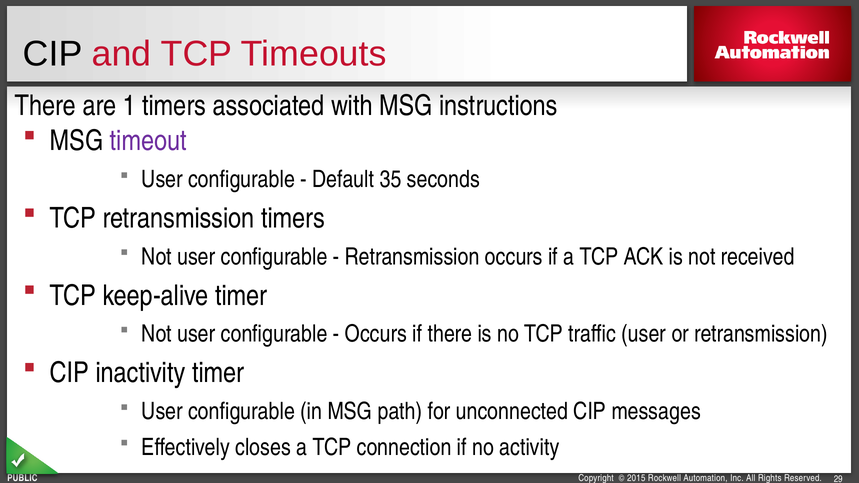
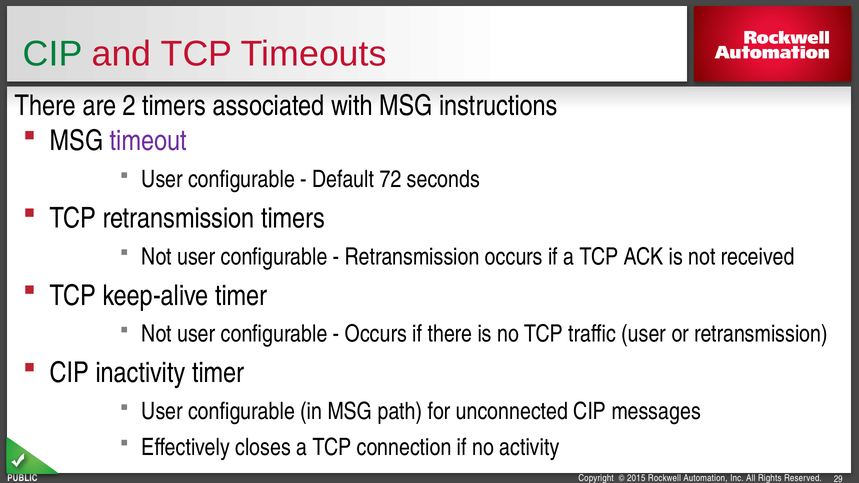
CIP colour: black -> green (53, 54)
1: 1 -> 2 (129, 106)
35: 35 -> 72 (391, 179)
